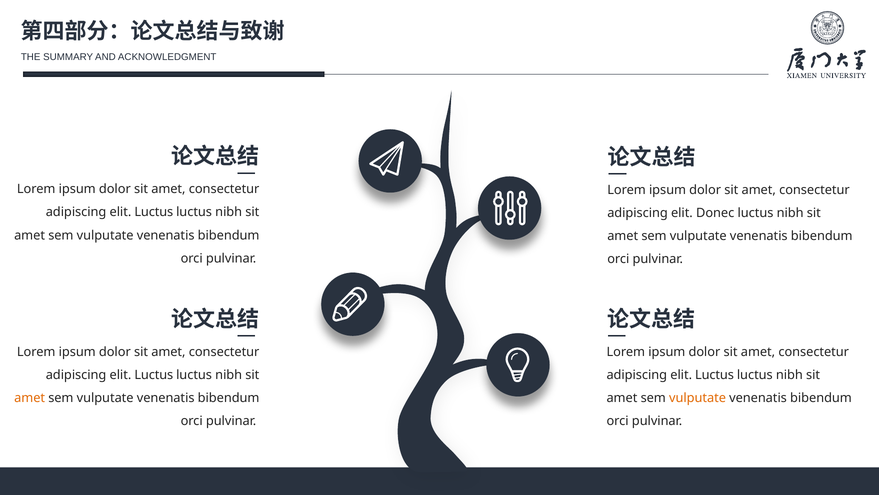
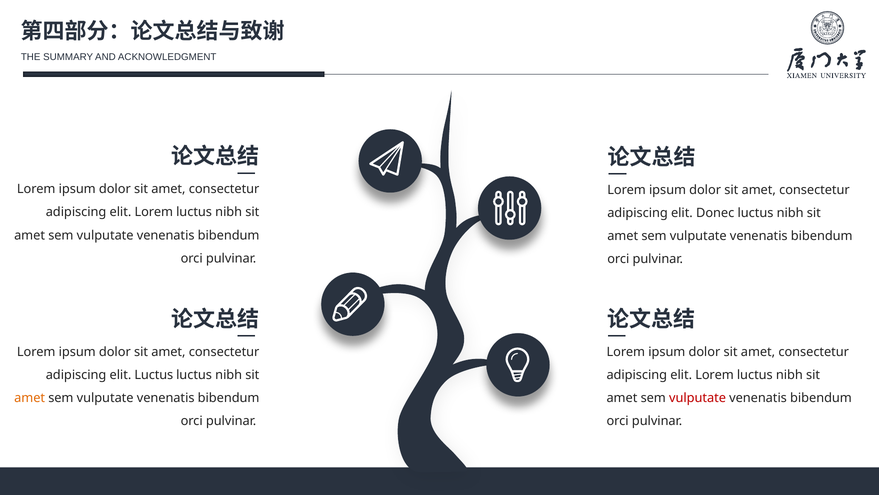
Luctus: Luctus -> Lorem (154, 212)
Luctus: Luctus -> Lorem (715, 374)
vulputate colour: orange -> red (698, 397)
